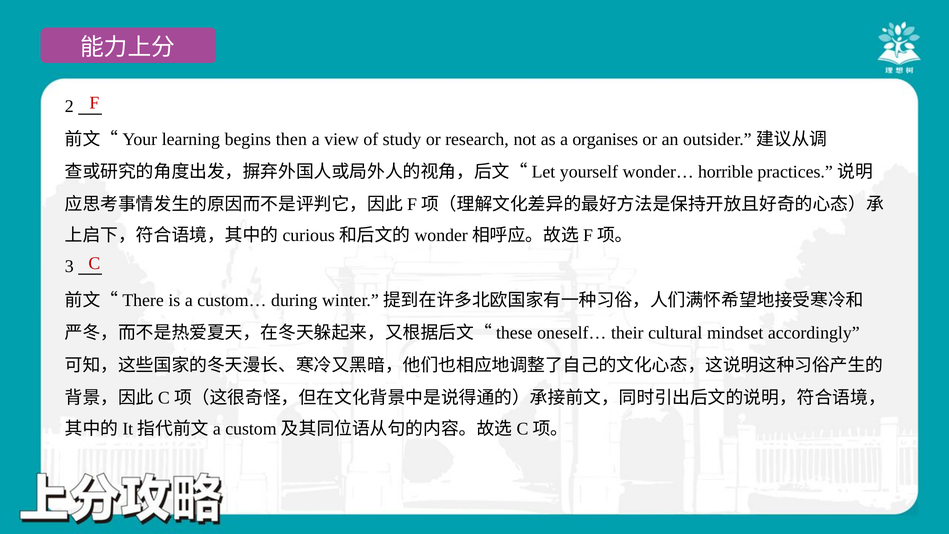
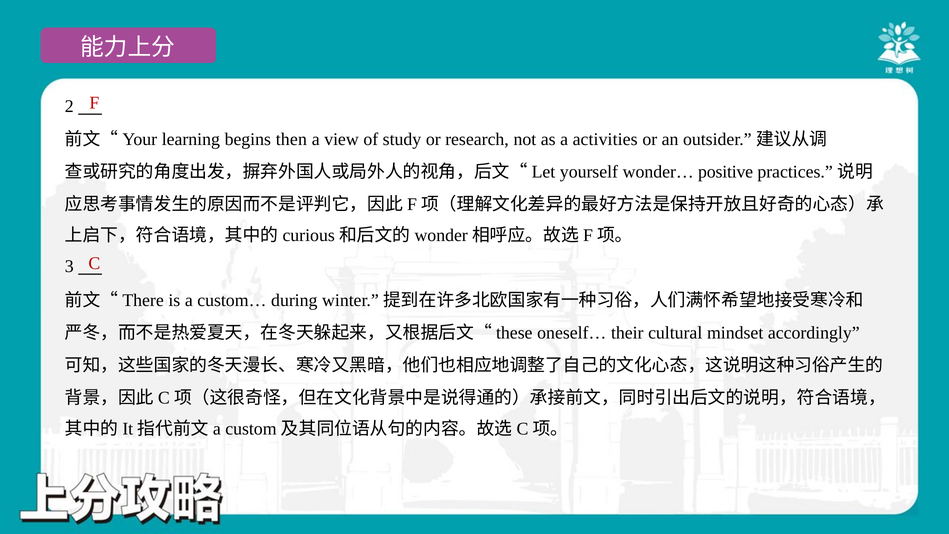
organises: organises -> activities (605, 139)
horrible: horrible -> positive (726, 172)
